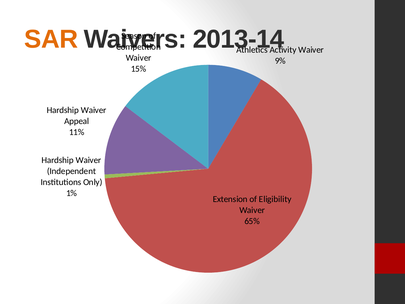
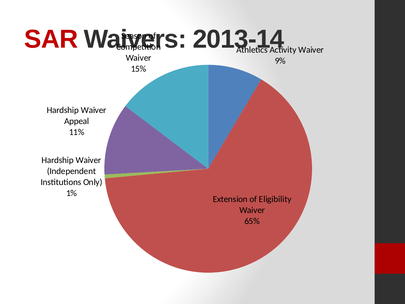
SAR colour: orange -> red (51, 39)
